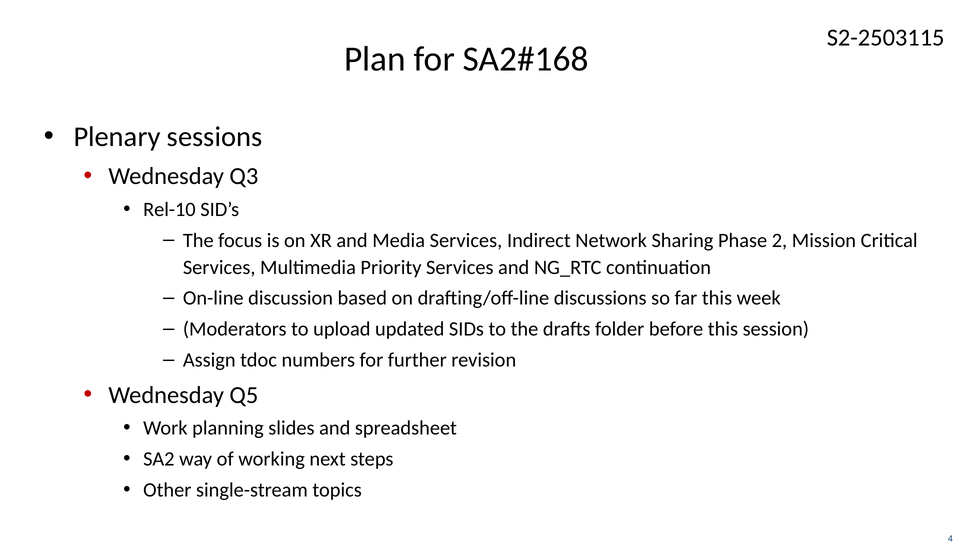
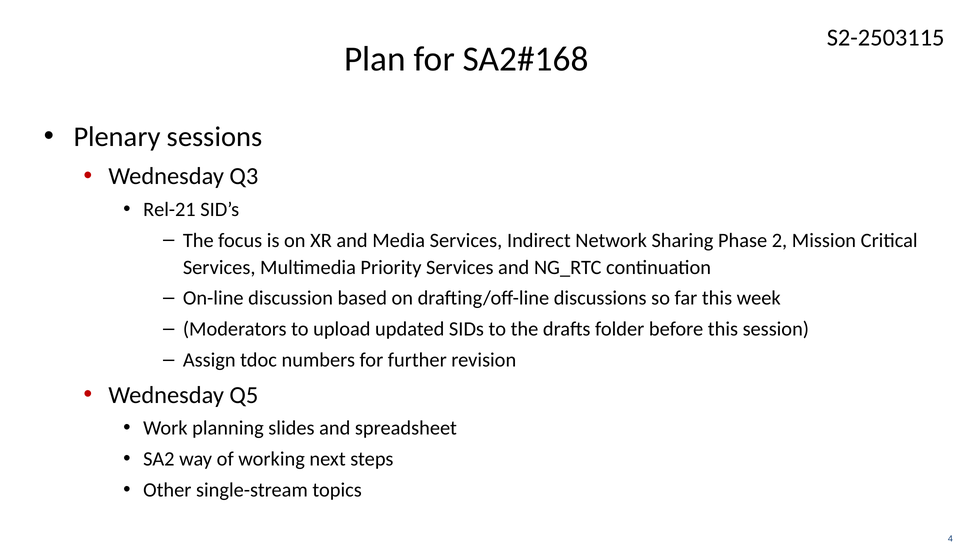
Rel-10: Rel-10 -> Rel-21 (169, 210)
